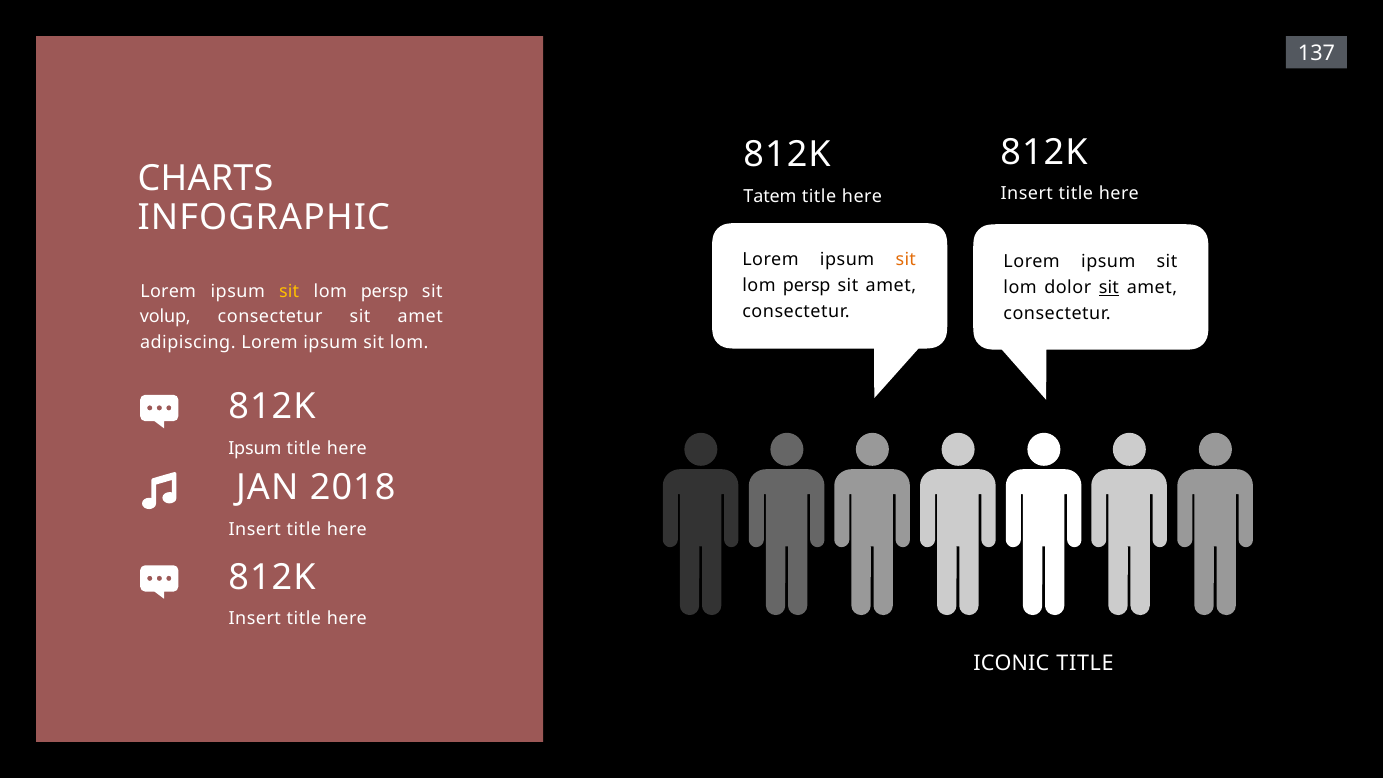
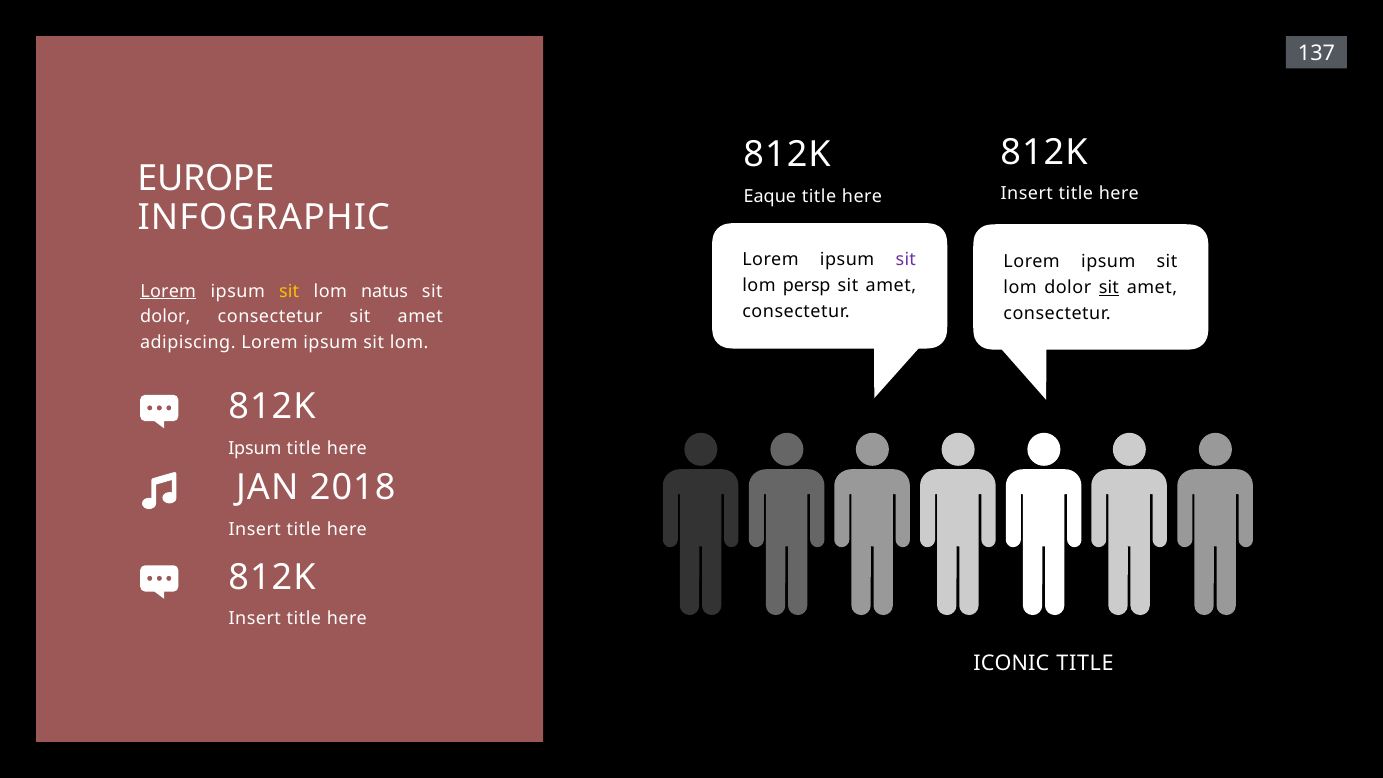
CHARTS: CHARTS -> EUROPE (206, 179)
Tatem: Tatem -> Eaque (770, 196)
sit colour: orange -> purple (906, 260)
Lorem underline: none -> present (168, 291)
persp: persp -> natus (385, 291)
volup: volup -> dolor (165, 317)
